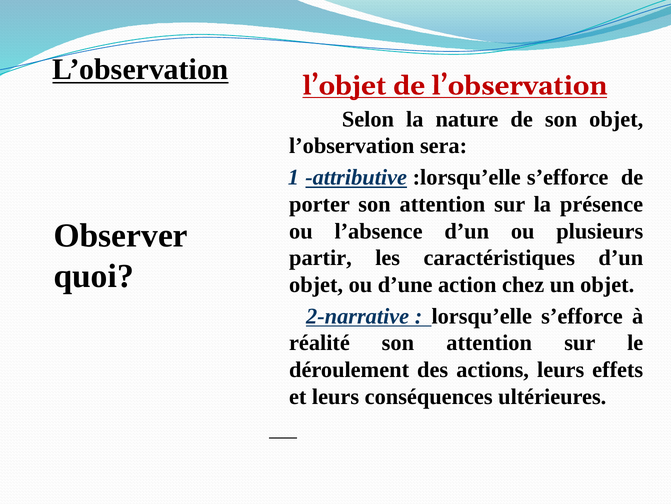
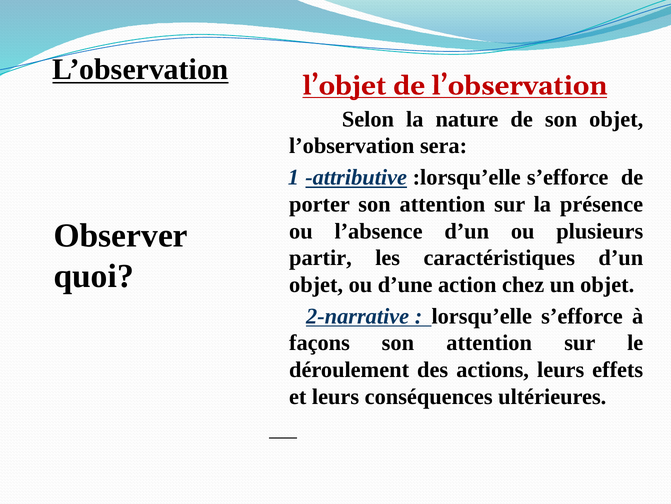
réalité: réalité -> façons (319, 343)
